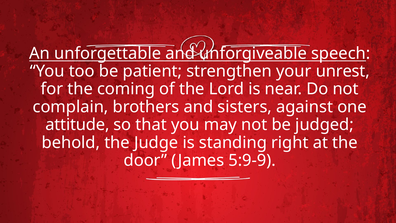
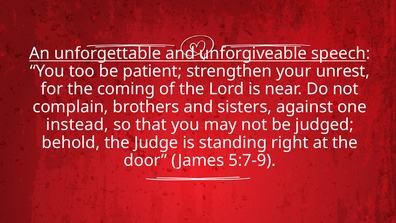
attitude: attitude -> instead (77, 125)
5:9-9: 5:9-9 -> 5:7-9 (252, 160)
